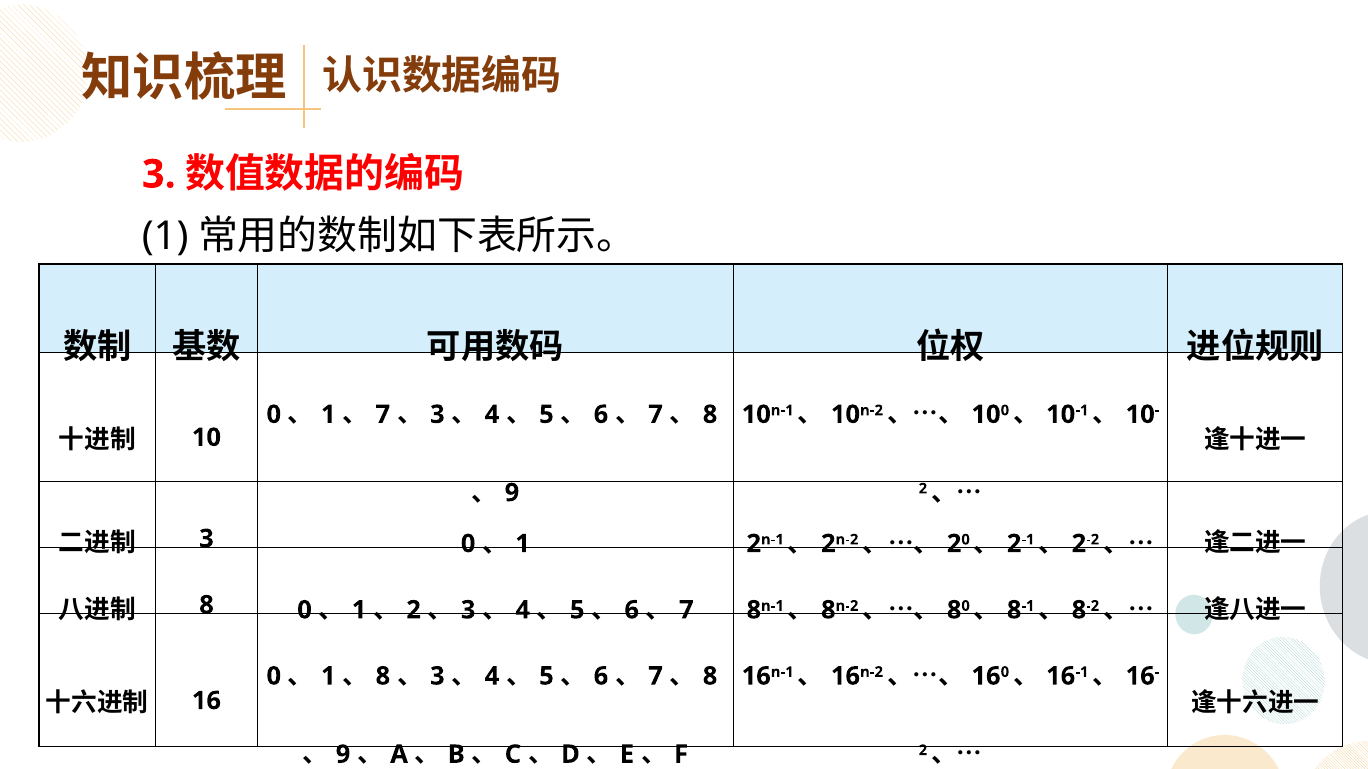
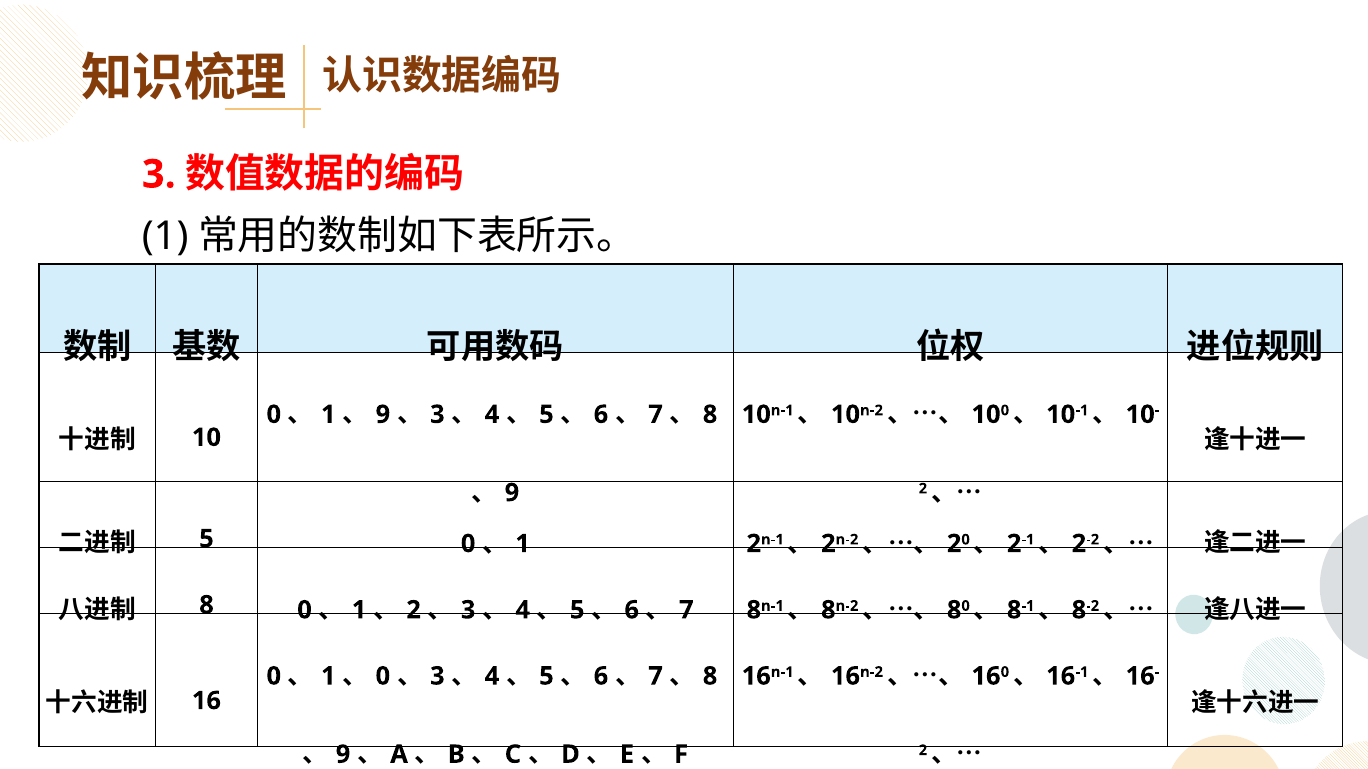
7: 7 -> 9 (383, 415)
3: 3 -> 5 (207, 539)
8: 8 -> 0 (383, 677)
